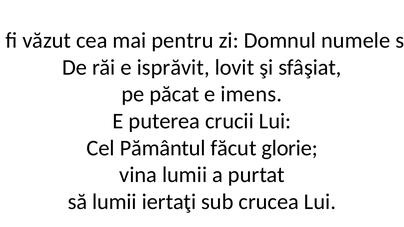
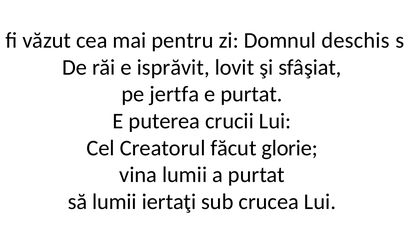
numele: numele -> deschis (356, 40)
păcat: păcat -> jertfa (174, 94)
e imens: imens -> purtat (251, 94)
Pământul: Pământul -> Creatorul (163, 148)
